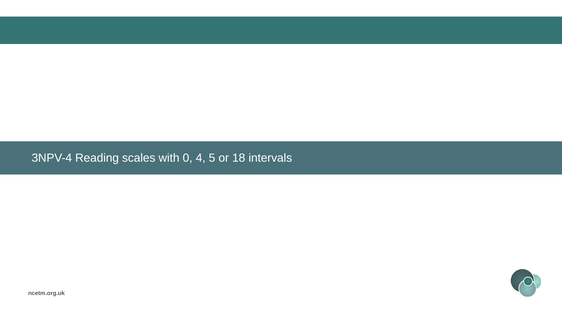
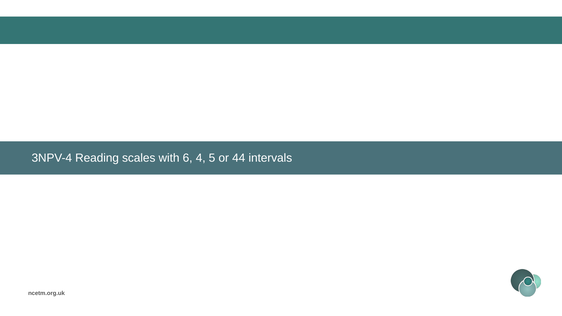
0: 0 -> 6 (188, 158)
18: 18 -> 44 (239, 158)
